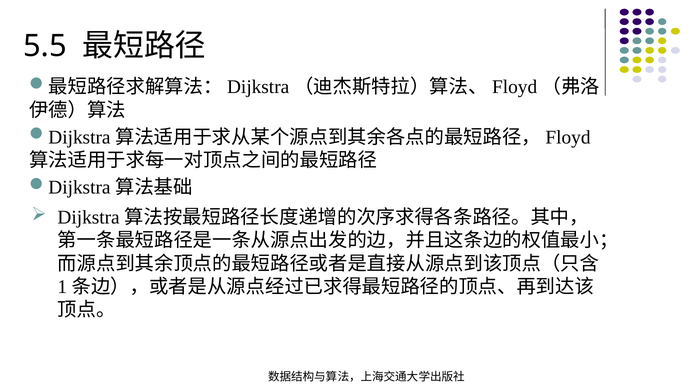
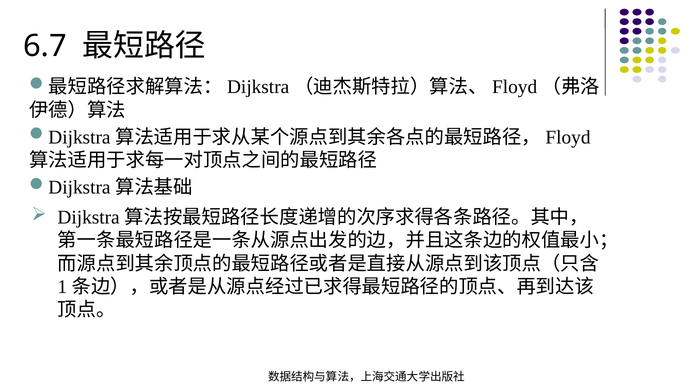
5.5: 5.5 -> 6.7 (45, 46)
